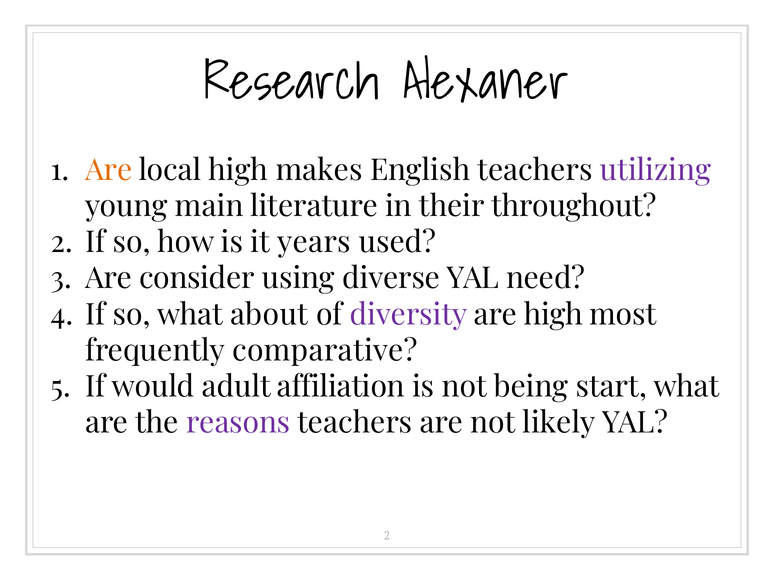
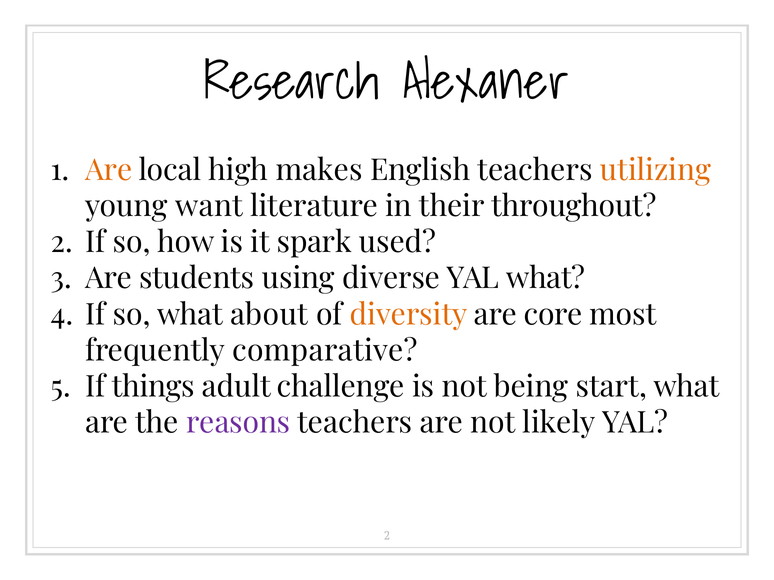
utilizing colour: purple -> orange (655, 170)
main: main -> want (209, 206)
years: years -> spark (314, 243)
consider: consider -> students (197, 279)
YAL need: need -> what (546, 279)
diversity colour: purple -> orange (409, 315)
are high: high -> core (553, 315)
would: would -> things (153, 387)
affiliation: affiliation -> challenge (341, 387)
